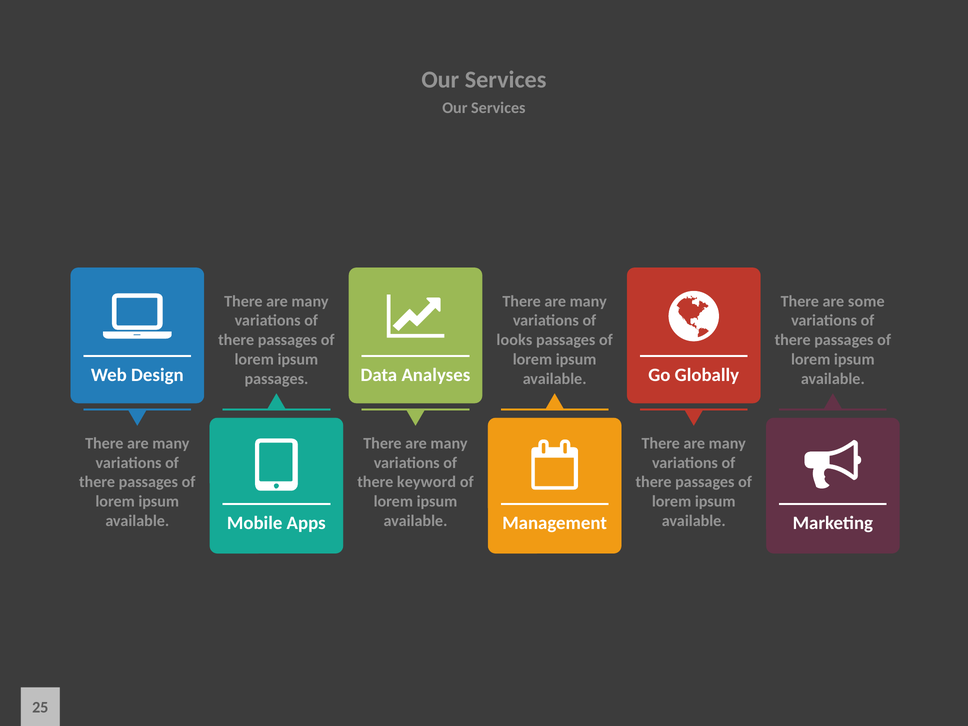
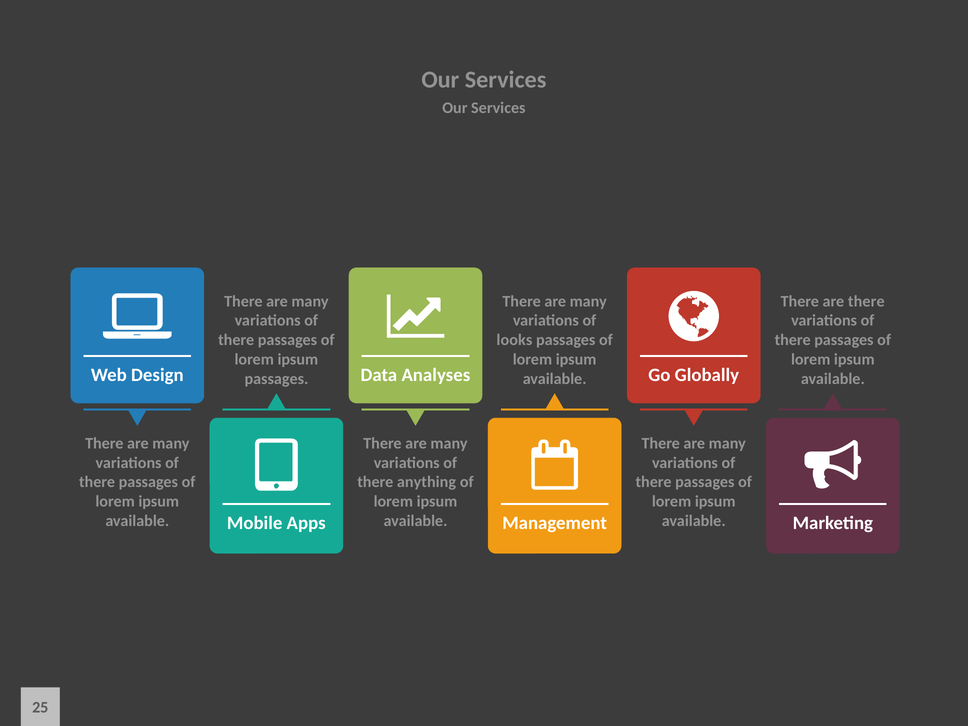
are some: some -> there (866, 301)
keyword: keyword -> anything (427, 482)
